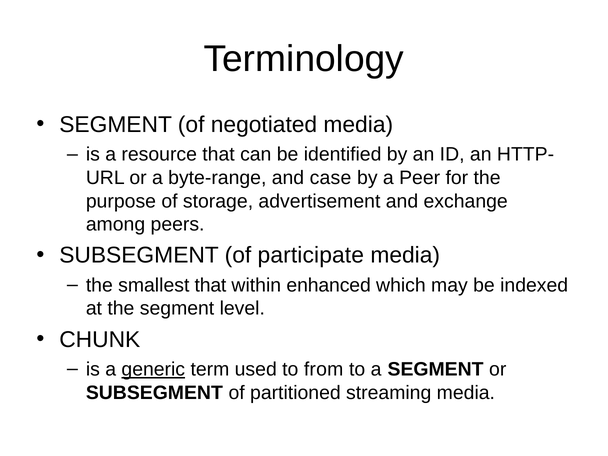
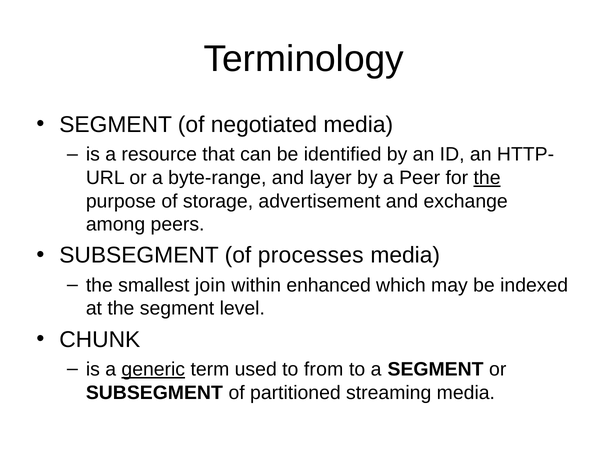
case: case -> layer (331, 178)
the underline: none -> present (487, 178)
participate: participate -> processes (311, 255)
smallest that: that -> join (210, 285)
